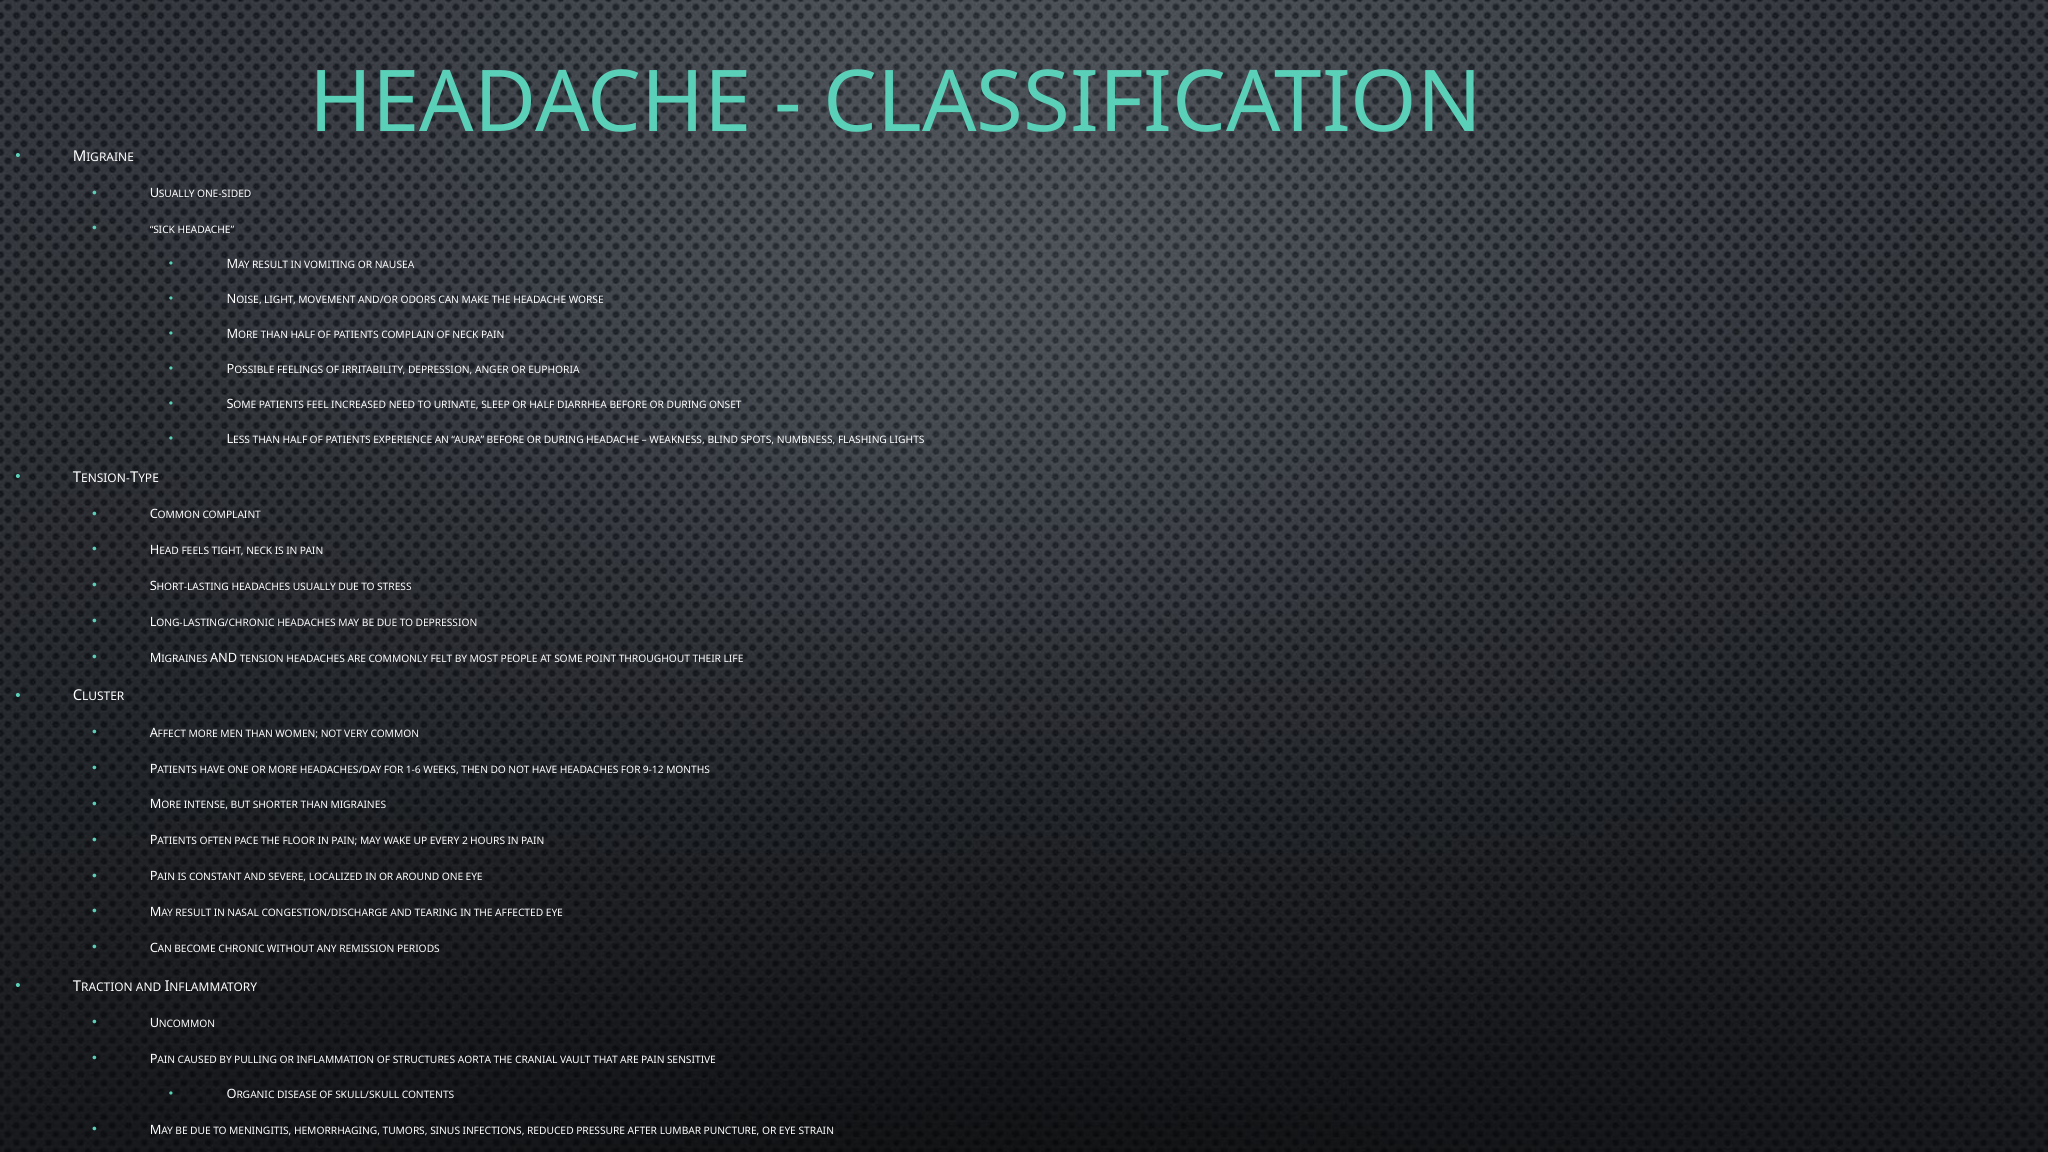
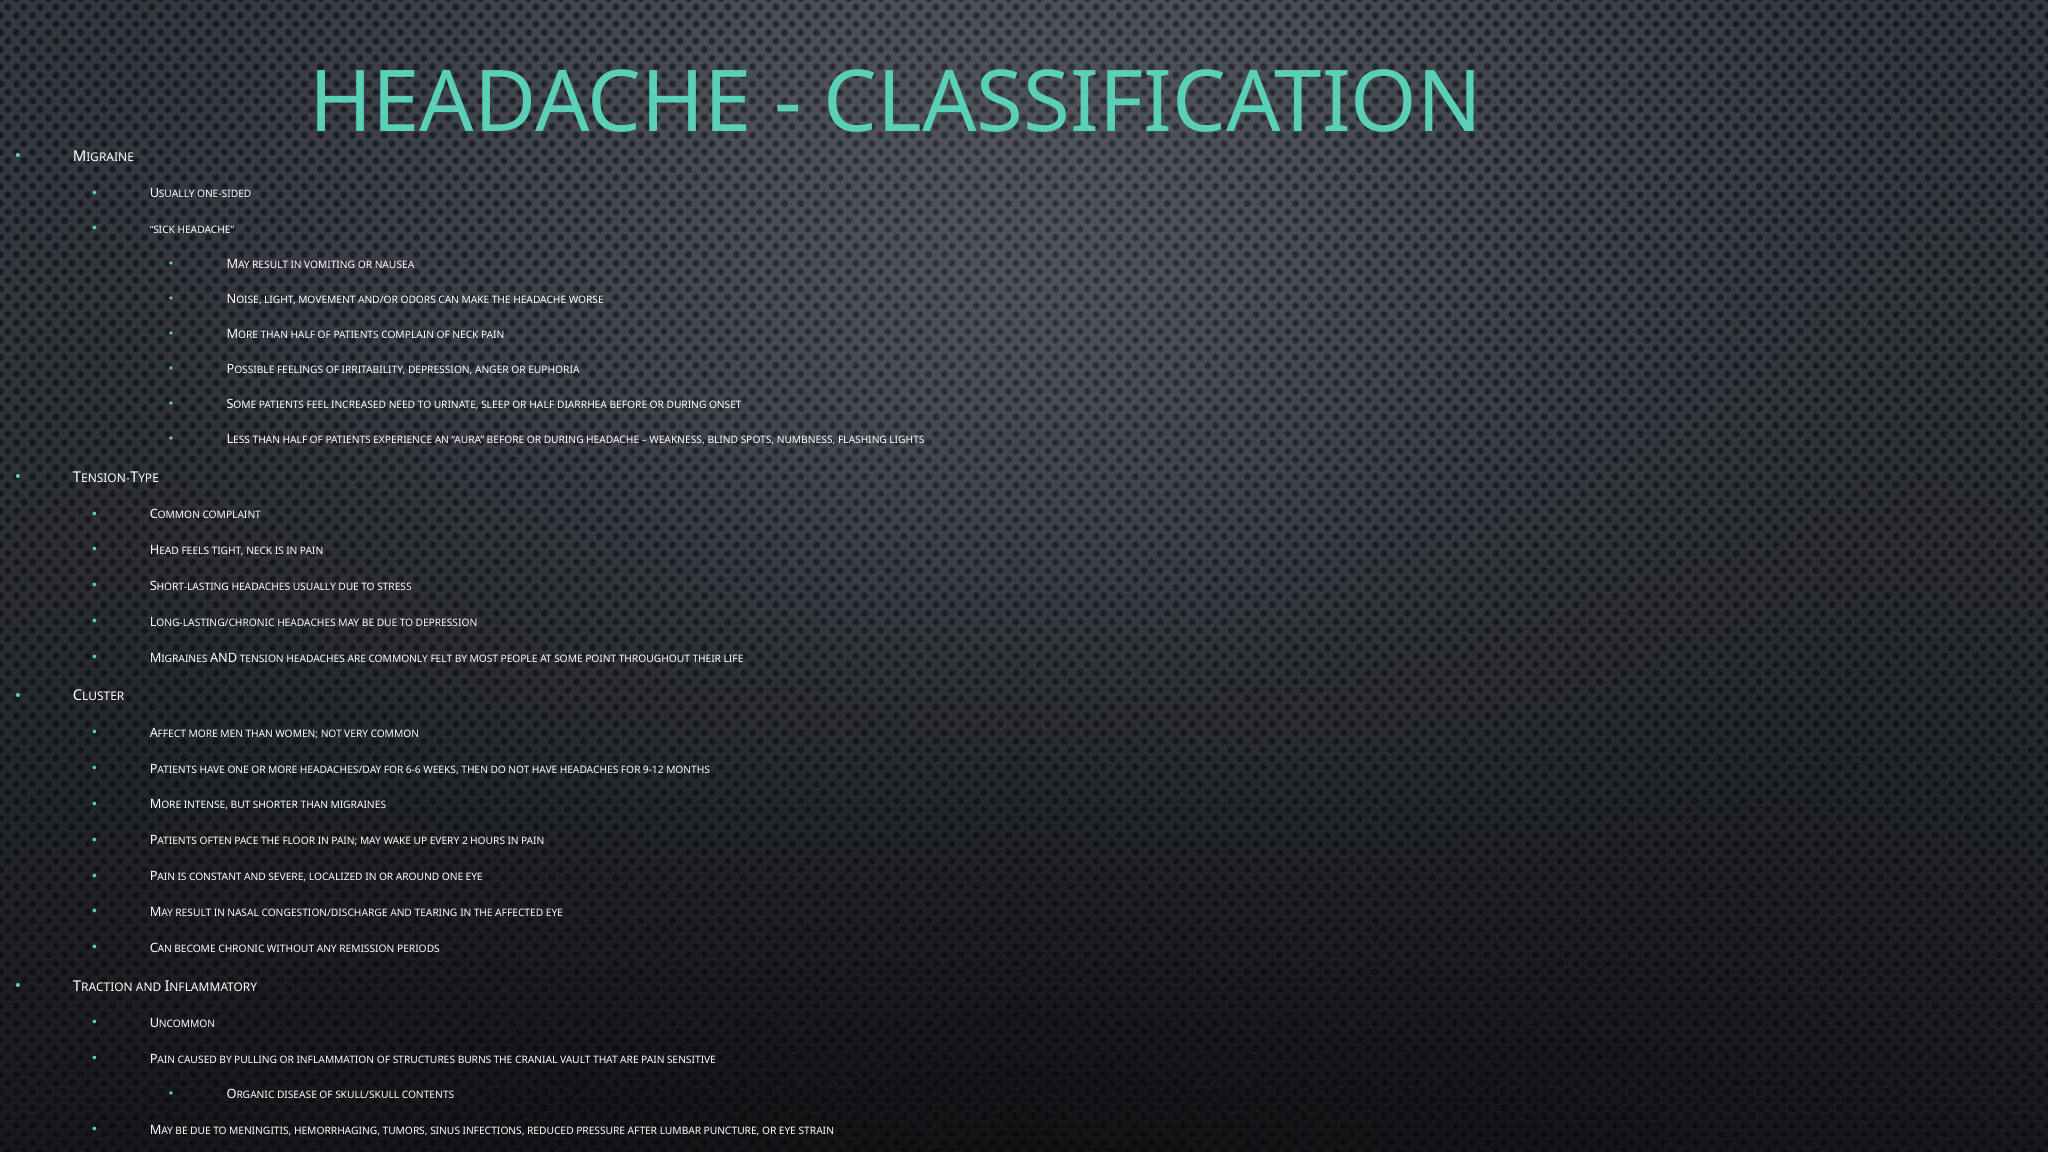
1-6: 1-6 -> 6-6 (413, 770)
AORTA: AORTA -> BURNS (475, 1060)
